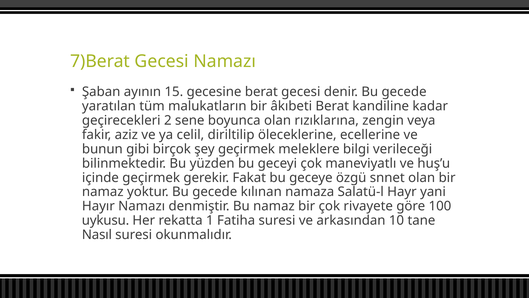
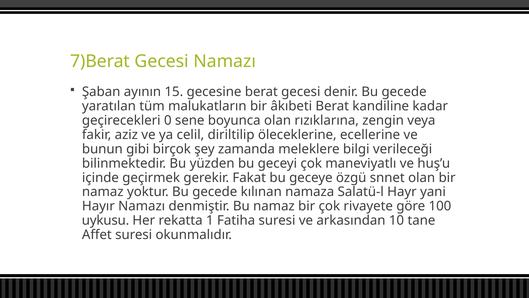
2: 2 -> 0 (168, 120)
şey geçirmek: geçirmek -> zamanda (246, 149)
Nasıl: Nasıl -> Affet (97, 235)
